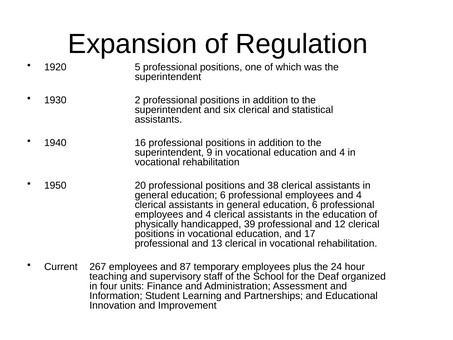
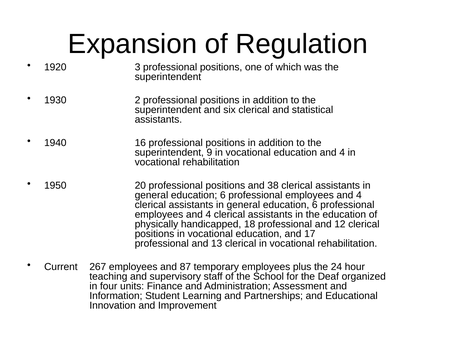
5: 5 -> 3 (138, 67)
39: 39 -> 18 (250, 224)
